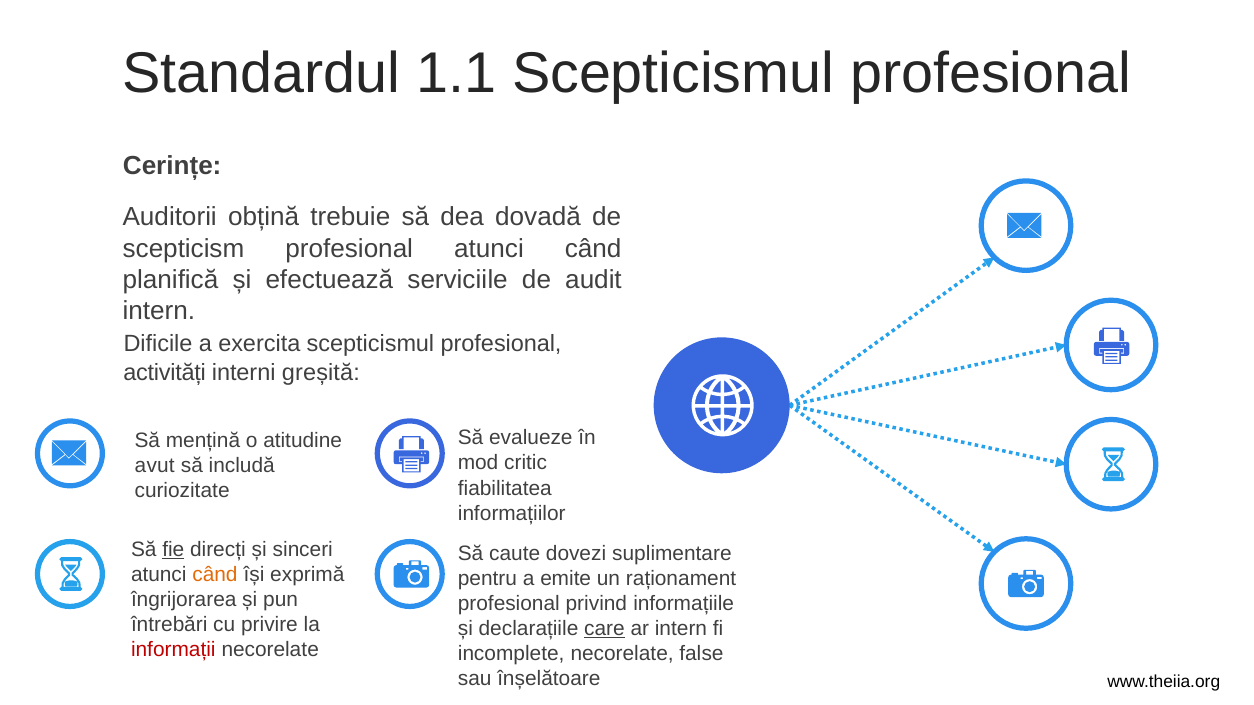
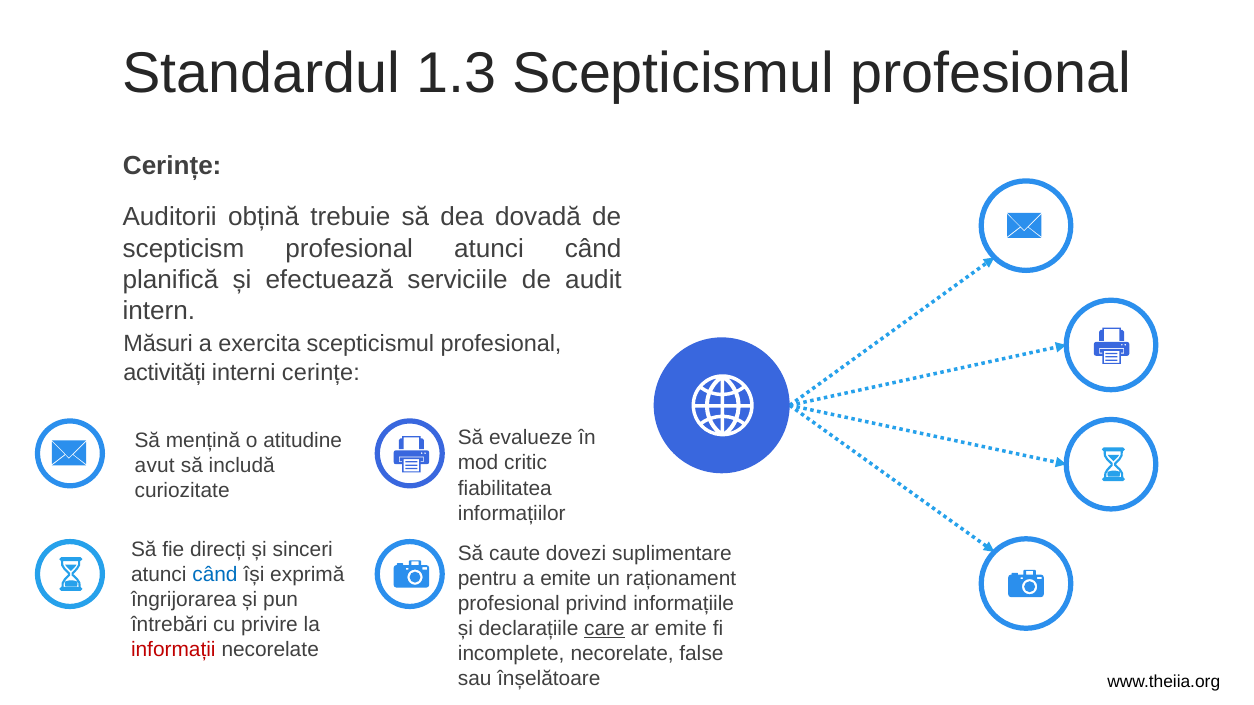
1.1: 1.1 -> 1.3 (456, 74)
Dificile: Dificile -> Măsuri (158, 344)
interni greșită: greșită -> cerințe (321, 373)
fie underline: present -> none (173, 550)
când colour: orange -> blue (215, 575)
ar intern: intern -> emite (681, 629)
